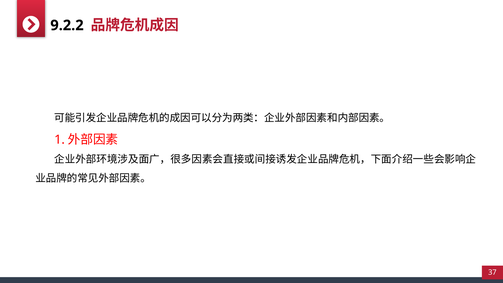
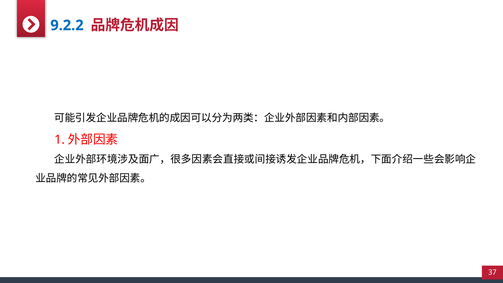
9.2.2 colour: black -> blue (67, 25)
